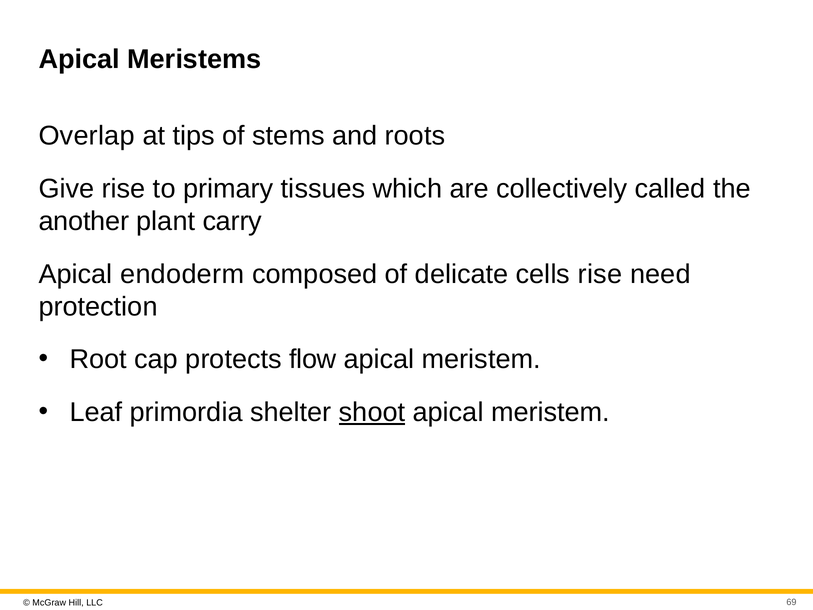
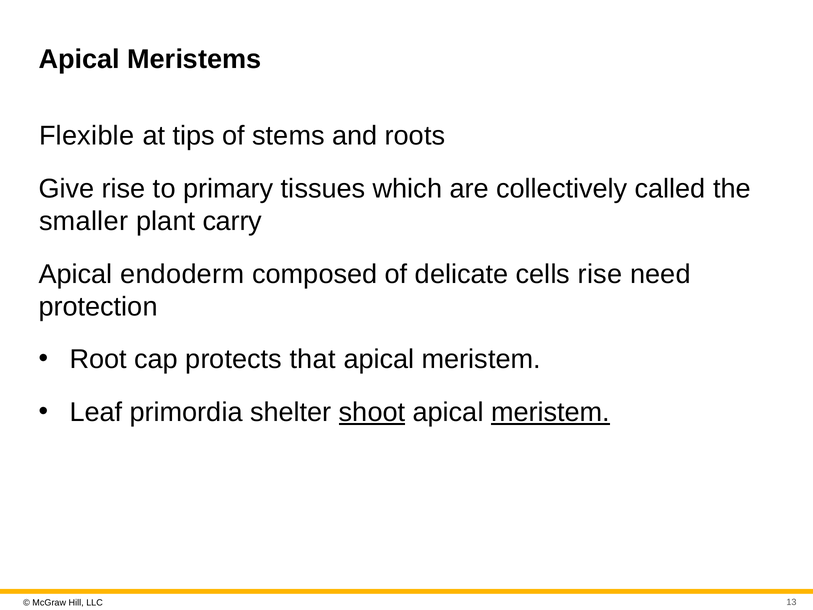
Overlap: Overlap -> Flexible (87, 136)
another: another -> smaller (84, 221)
flow: flow -> that (313, 359)
meristem underline: none -> present (550, 412)
69: 69 -> 13 (791, 602)
